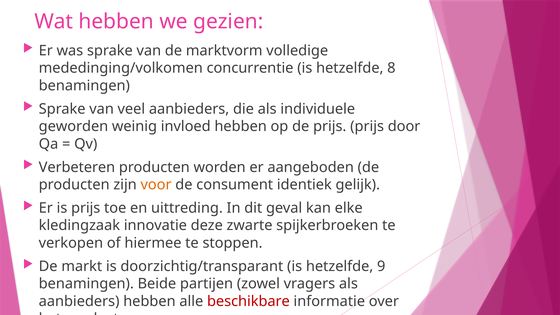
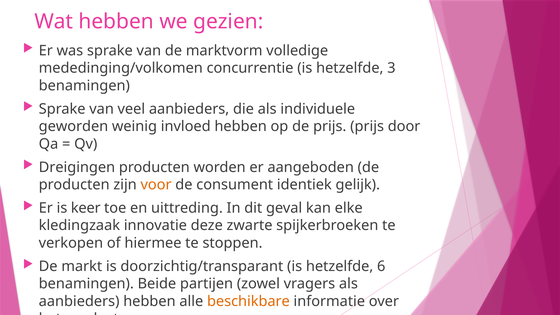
8: 8 -> 3 (391, 68)
Verbeteren: Verbeteren -> Dreigingen (77, 167)
is prijs: prijs -> keer (86, 208)
9: 9 -> 6 (381, 266)
beschikbare colour: red -> orange (248, 301)
